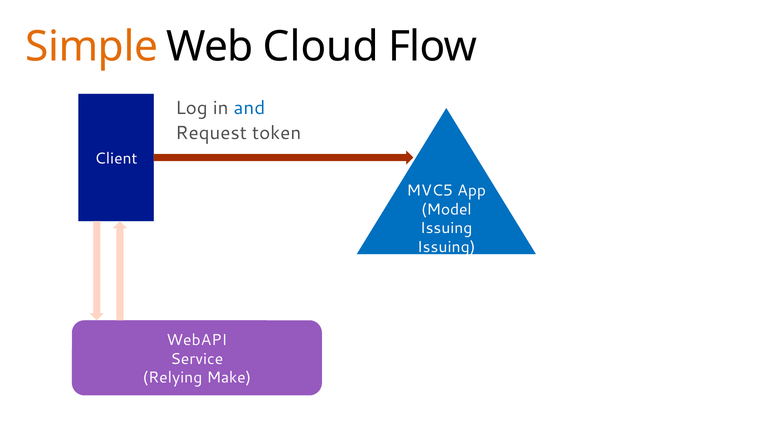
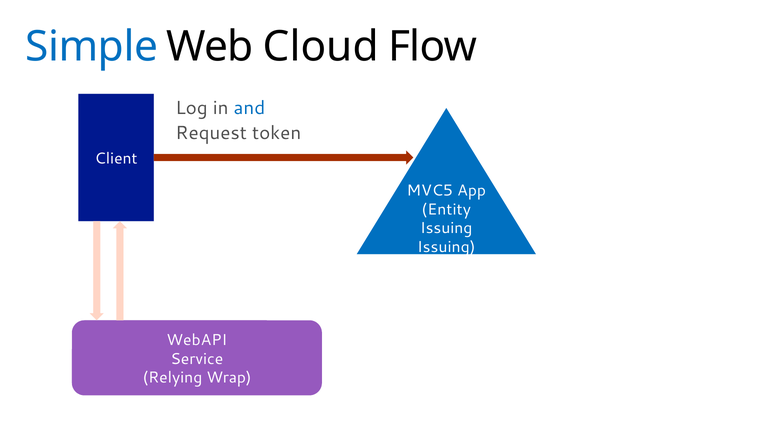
Simple colour: orange -> blue (92, 47)
Model: Model -> Entity (446, 209)
Make: Make -> Wrap (229, 378)
